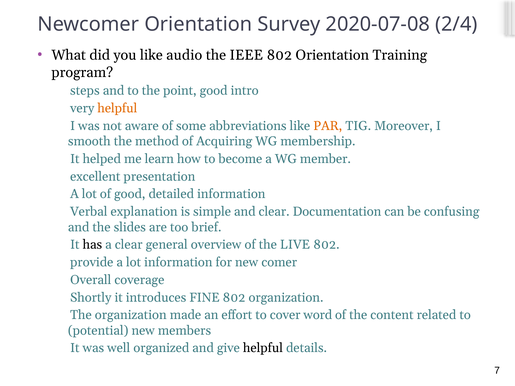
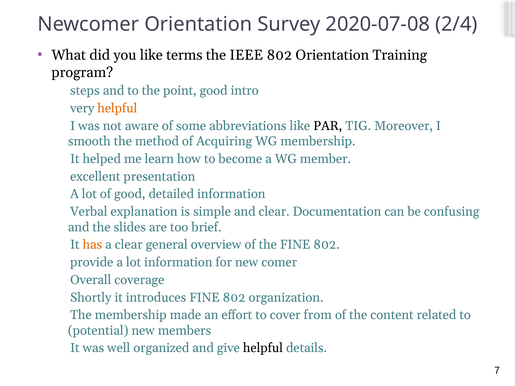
audio: audio -> terms (184, 55)
PAR colour: orange -> black (328, 126)
has colour: black -> orange (92, 245)
the LIVE: LIVE -> FINE (295, 245)
The organization: organization -> membership (131, 315)
word: word -> from (318, 315)
